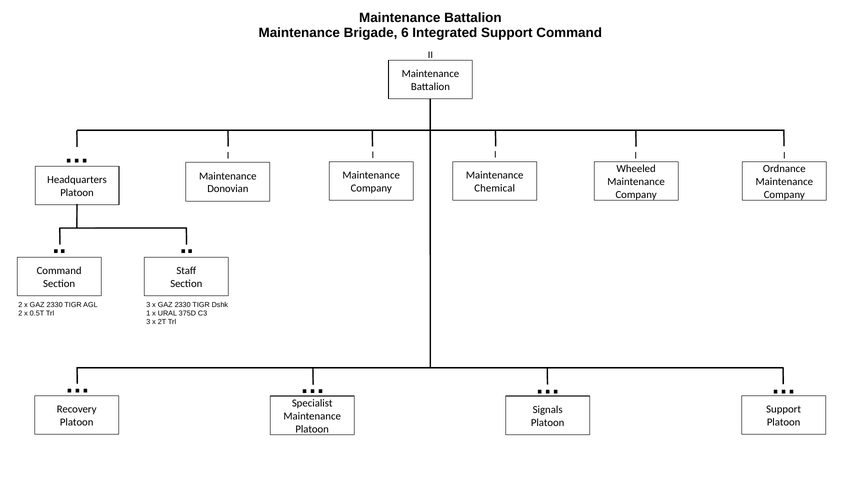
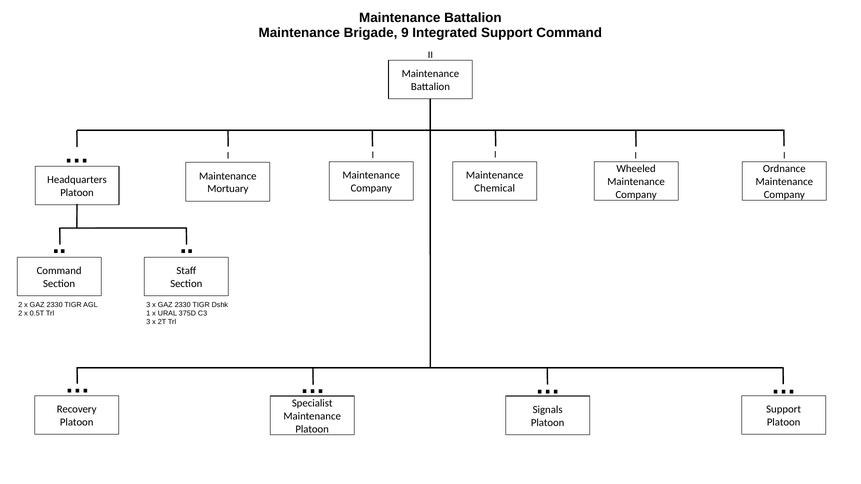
6: 6 -> 9 (405, 33)
Donovian: Donovian -> Mortuary (228, 189)
